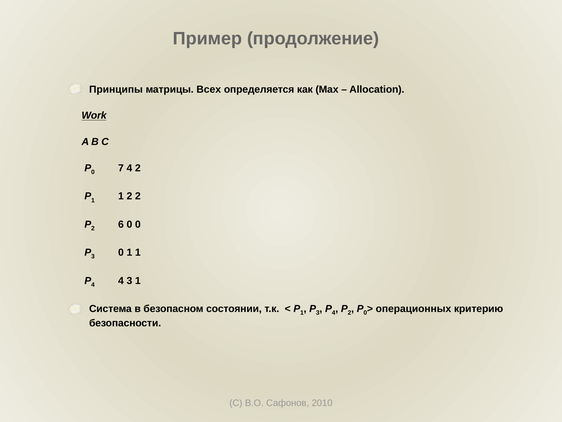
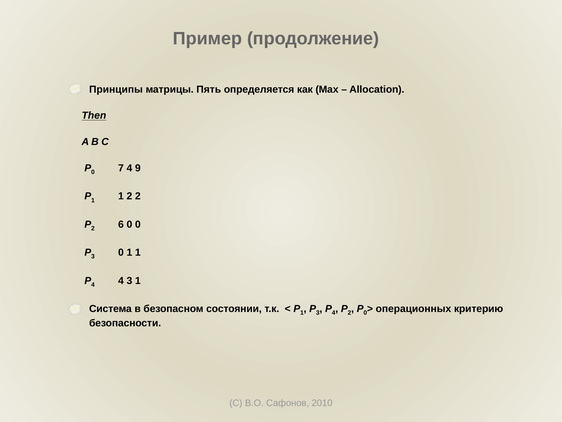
Всех: Всех -> Пять (209, 89)
Work: Work -> Then (94, 115)
4 2: 2 -> 9 (138, 168)
